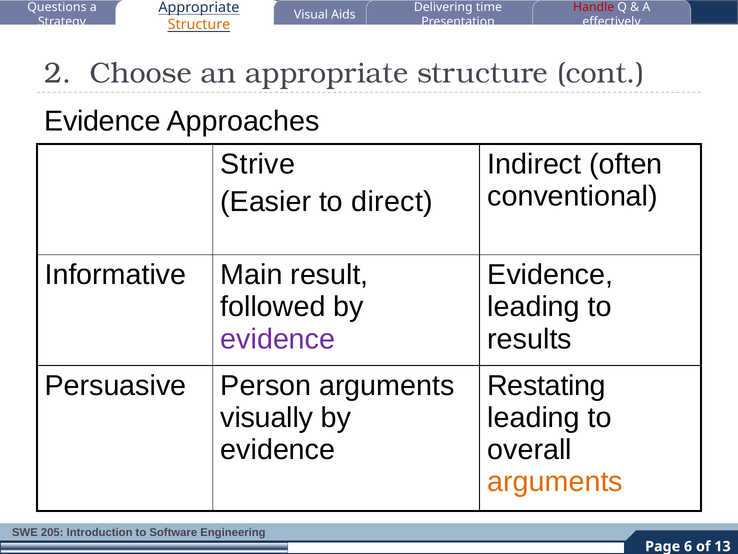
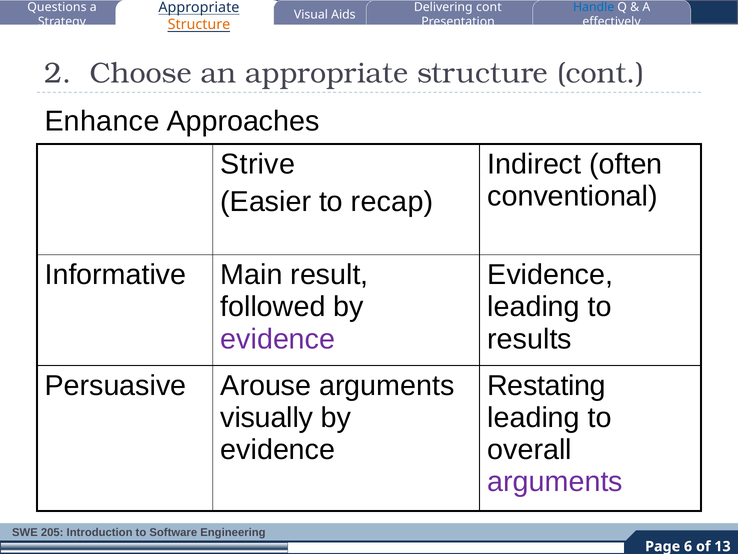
Delivering time: time -> cont (489, 7)
Handle colour: red -> blue (594, 7)
Evidence: Evidence -> Enhance (102, 121)
direct: direct -> recap (392, 202)
Person: Person -> Arouse (266, 385)
arguments colour: orange -> purple (555, 481)
